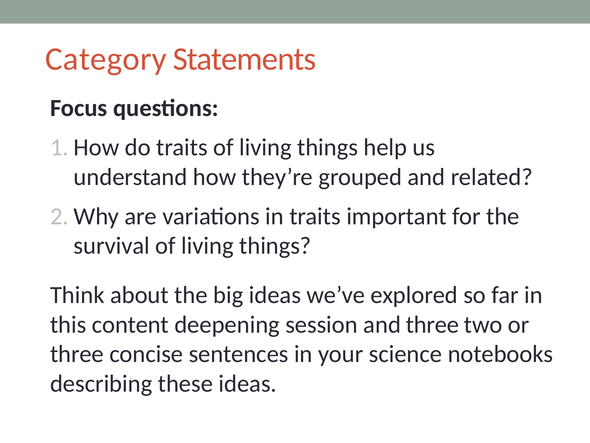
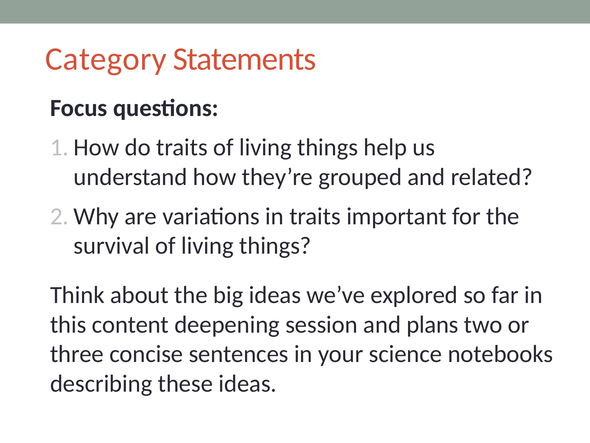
and three: three -> plans (432, 324)
